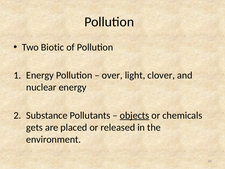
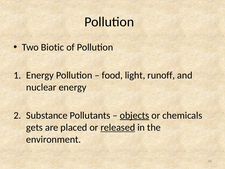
over: over -> food (112, 75)
clover: clover -> runoff (161, 75)
released underline: none -> present (118, 127)
